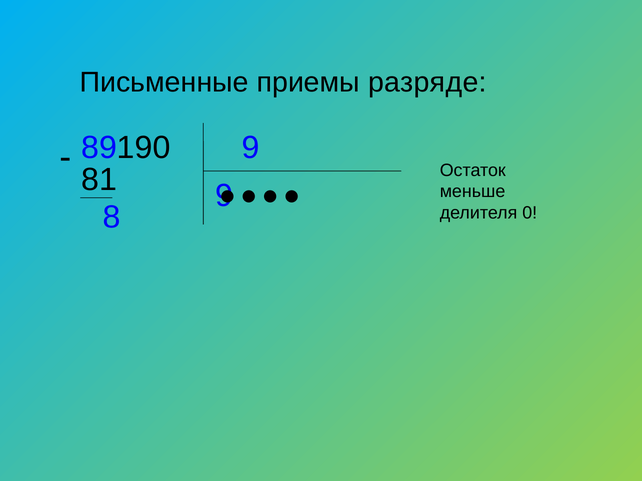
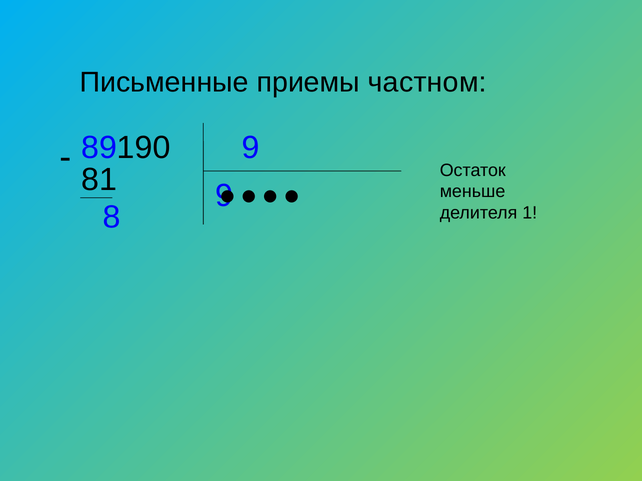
разряде: разряде -> частном (427, 83)
0: 0 -> 1 (530, 213)
